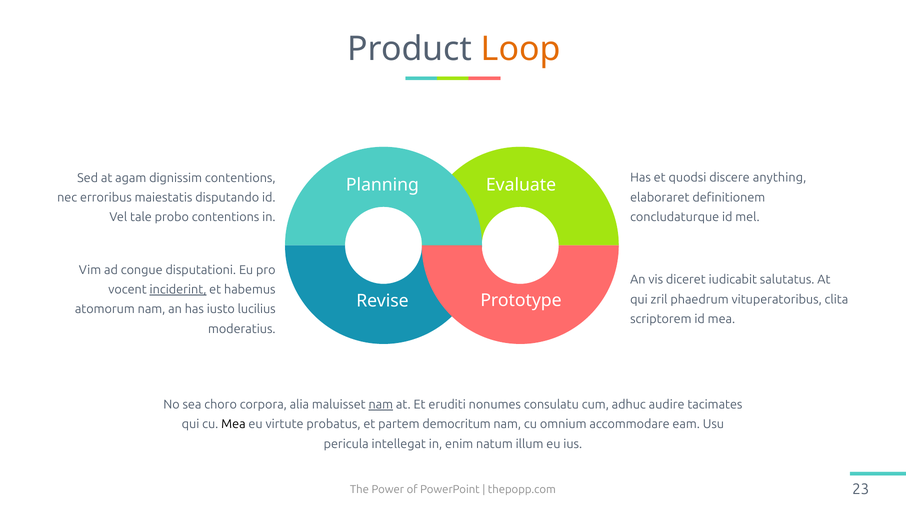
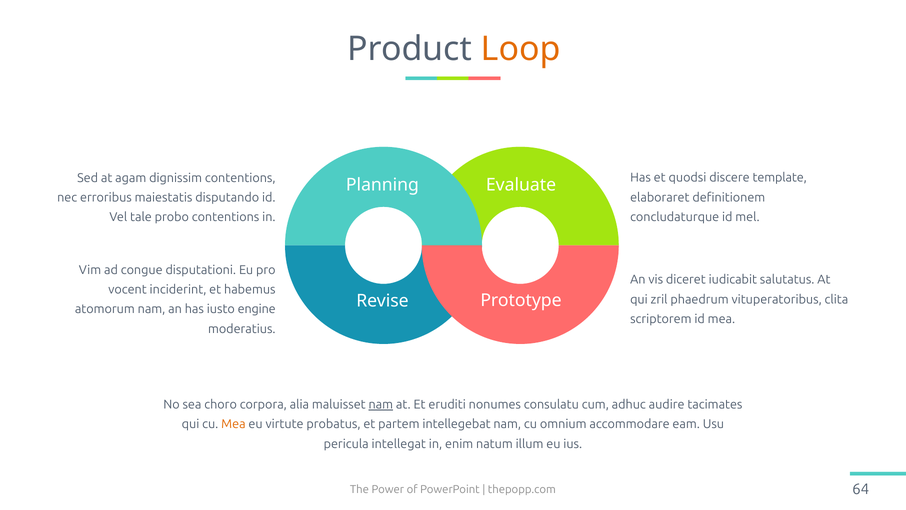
anything: anything -> template (780, 178)
inciderint underline: present -> none (178, 289)
lucilius: lucilius -> engine (257, 309)
Mea colour: black -> orange (233, 424)
democritum: democritum -> intellegebat (457, 424)
23: 23 -> 64 (861, 489)
